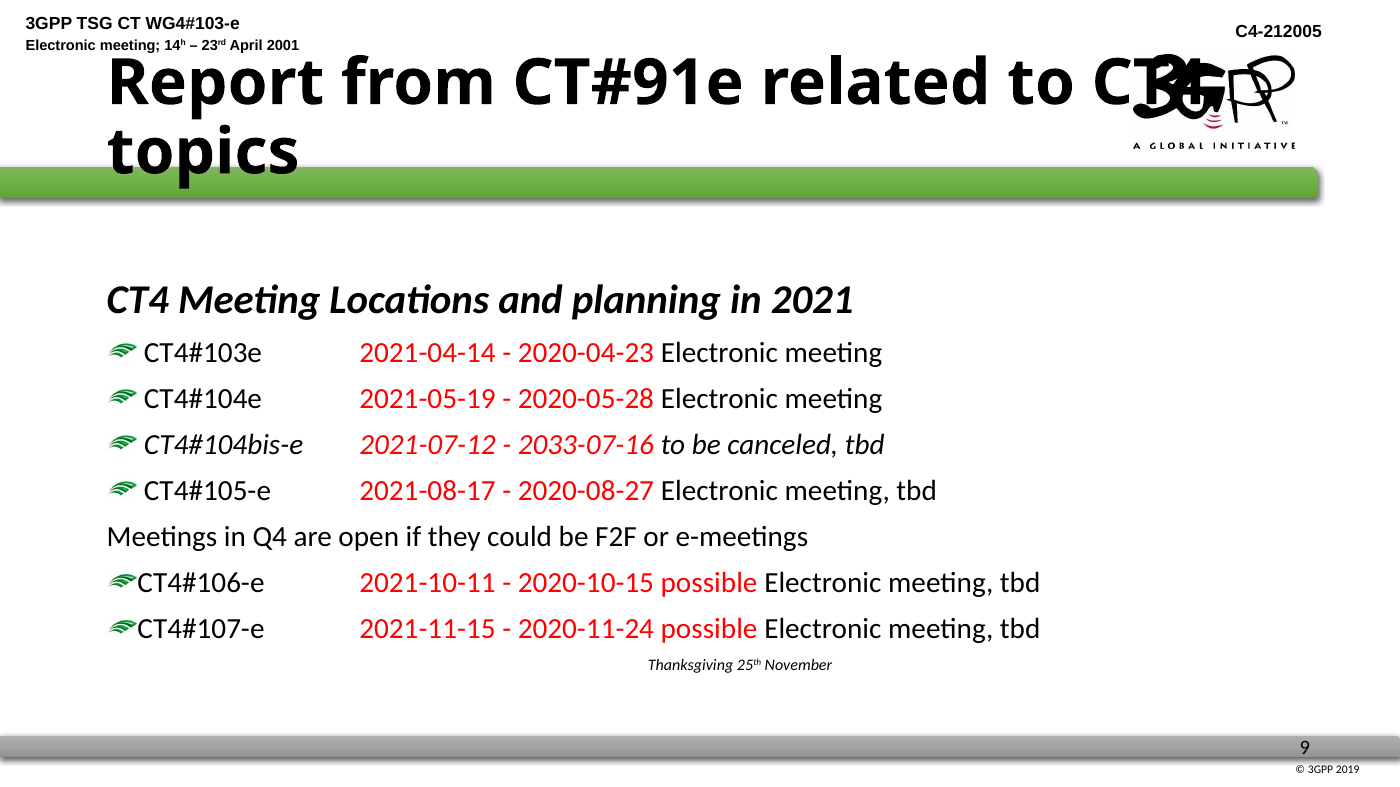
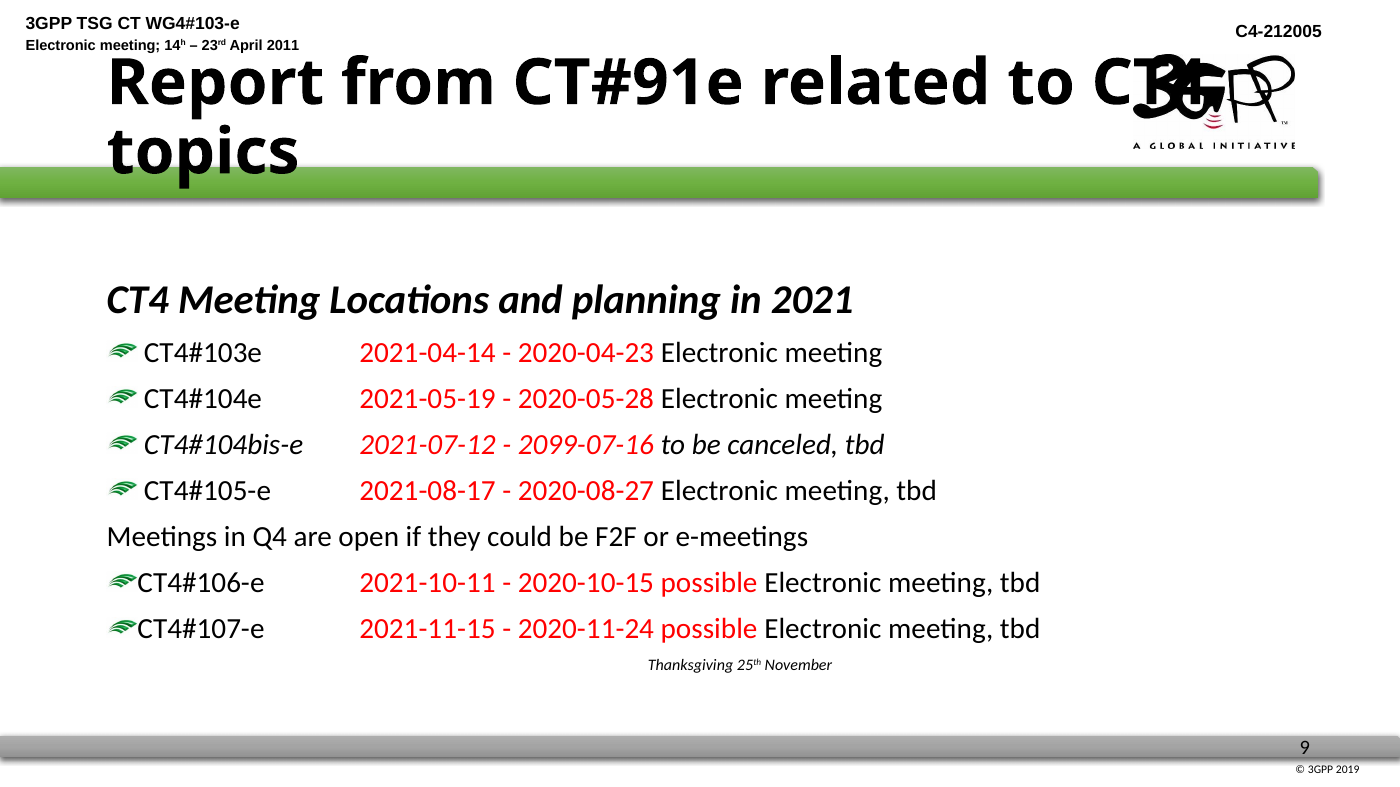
2001: 2001 -> 2011 (283, 45)
2033-07-16: 2033-07-16 -> 2099-07-16 (586, 445)
